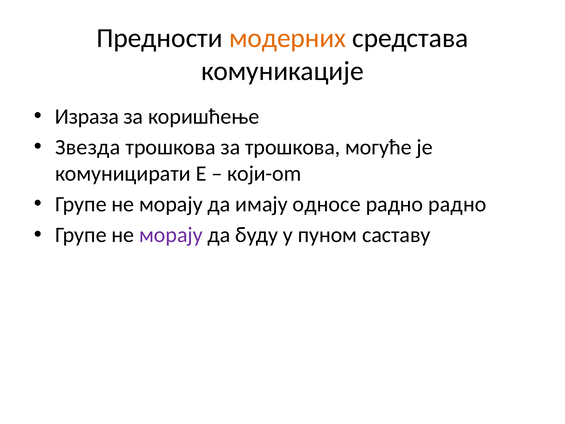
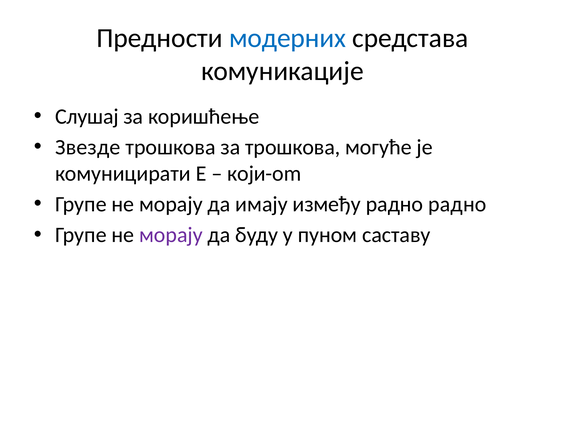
модерних colour: orange -> blue (288, 38)
Израза: Израза -> Слушај (87, 116)
Звезда: Звезда -> Звезде (88, 147)
односе: односе -> између (327, 204)
